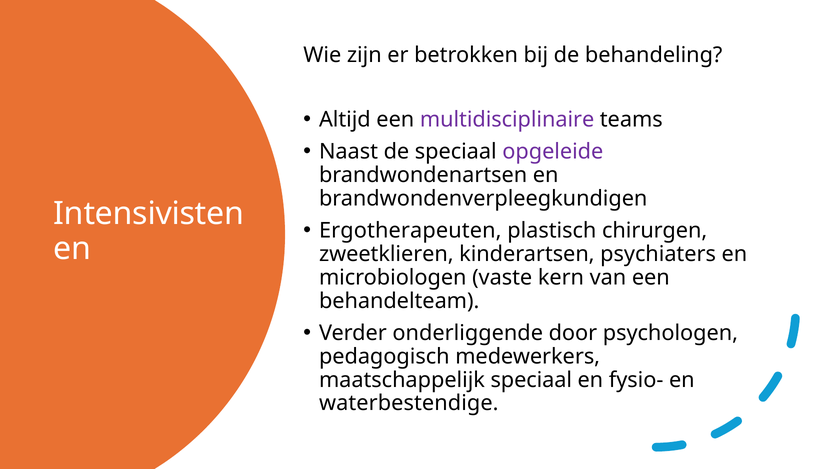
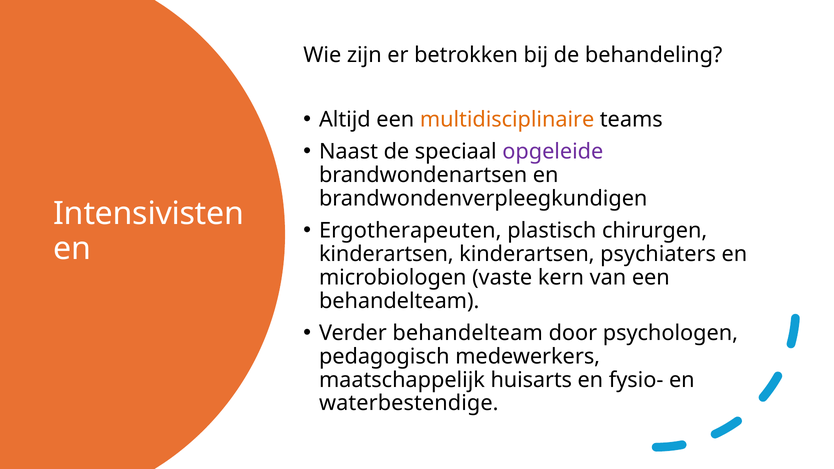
multidisciplinaire colour: purple -> orange (507, 119)
zweetklieren: zweetklieren -> kinderartsen (386, 254)
Verder onderliggende: onderliggende -> behandelteam (468, 333)
maatschappelijk speciaal: speciaal -> huisarts (531, 380)
